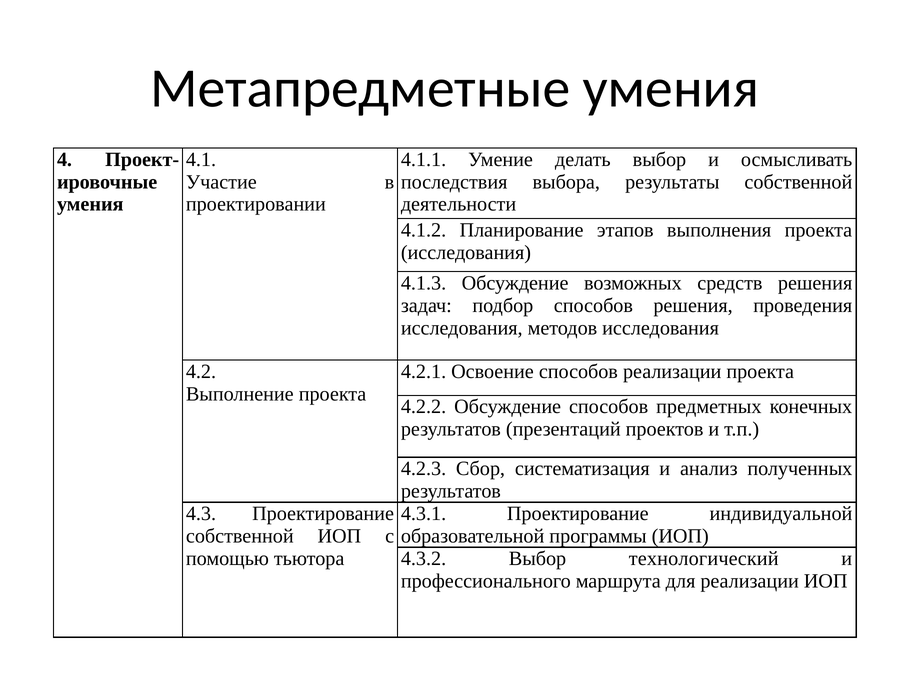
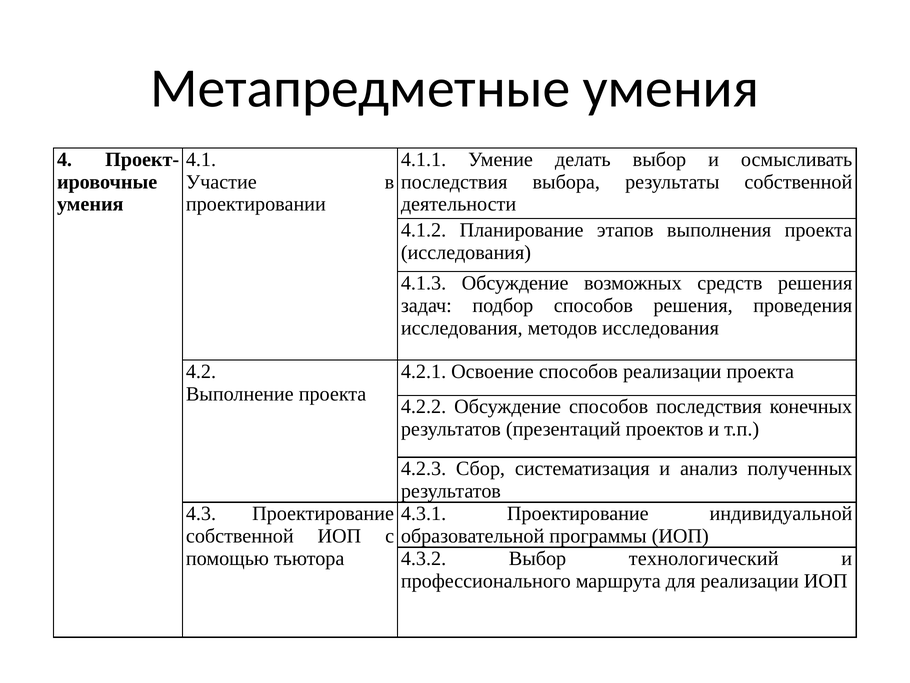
способов предметных: предметных -> последствия (709, 407)
